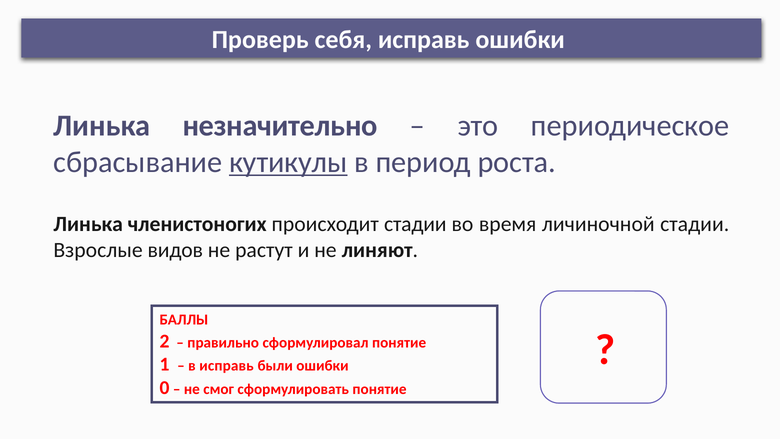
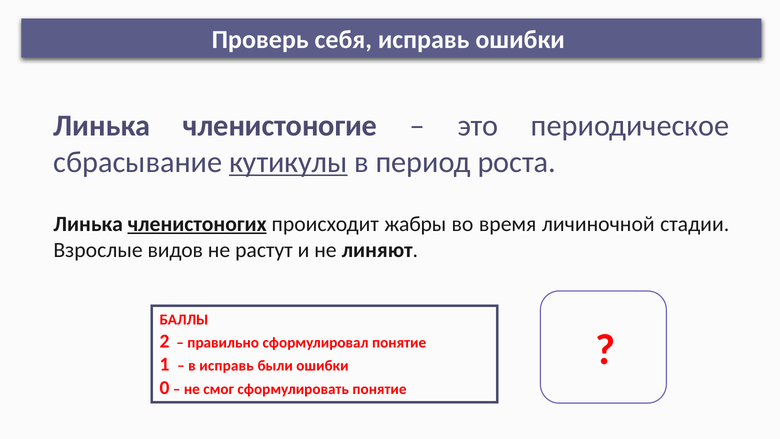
незначительно: незначительно -> членистоногие (280, 126)
членистоногих underline: none -> present (197, 224)
происходит стадии: стадии -> жабры (415, 224)
